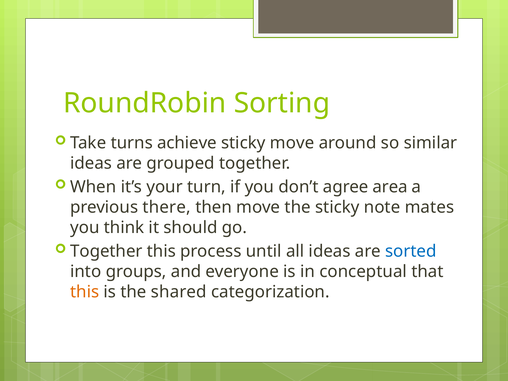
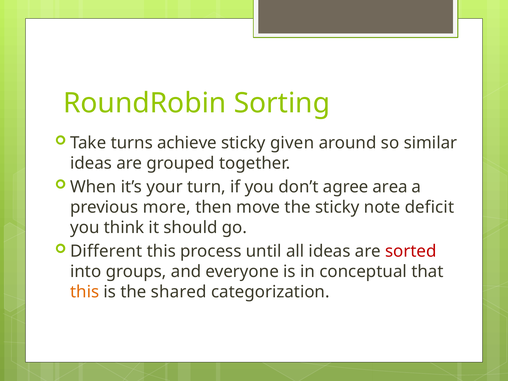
sticky move: move -> given (292, 143)
there: there -> more (167, 207)
mates: mates -> deficit (429, 207)
Together: Together -> Different (106, 251)
sorted colour: blue -> red (411, 251)
